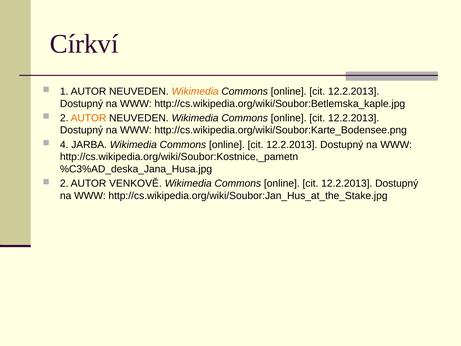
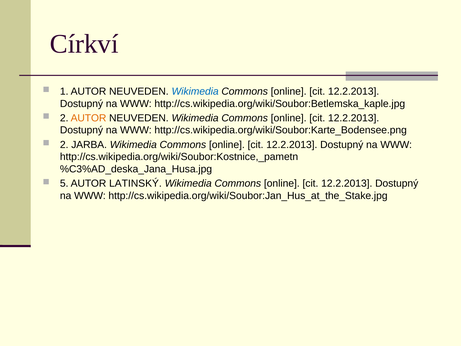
Wikimedia colour: orange -> blue (195, 91)
4: 4 -> 2 (64, 145)
2: 2 -> 5 (64, 183)
VENKOVĚ: VENKOVĚ -> LATINSKÝ (135, 183)
